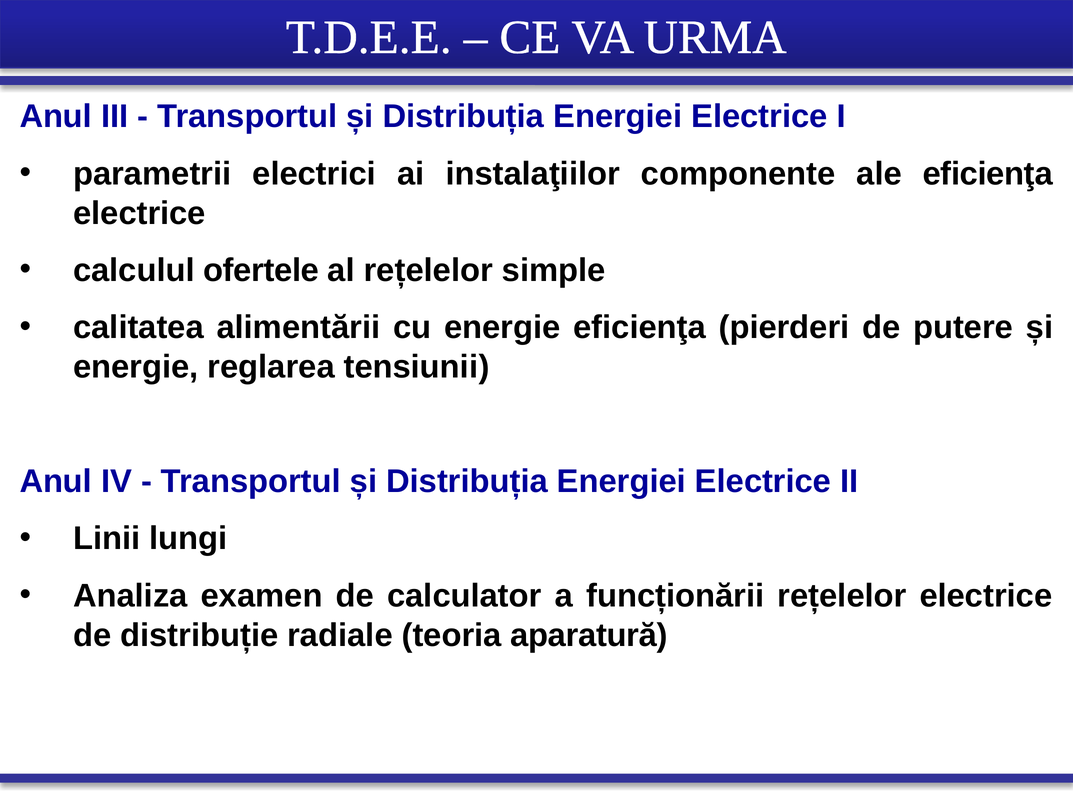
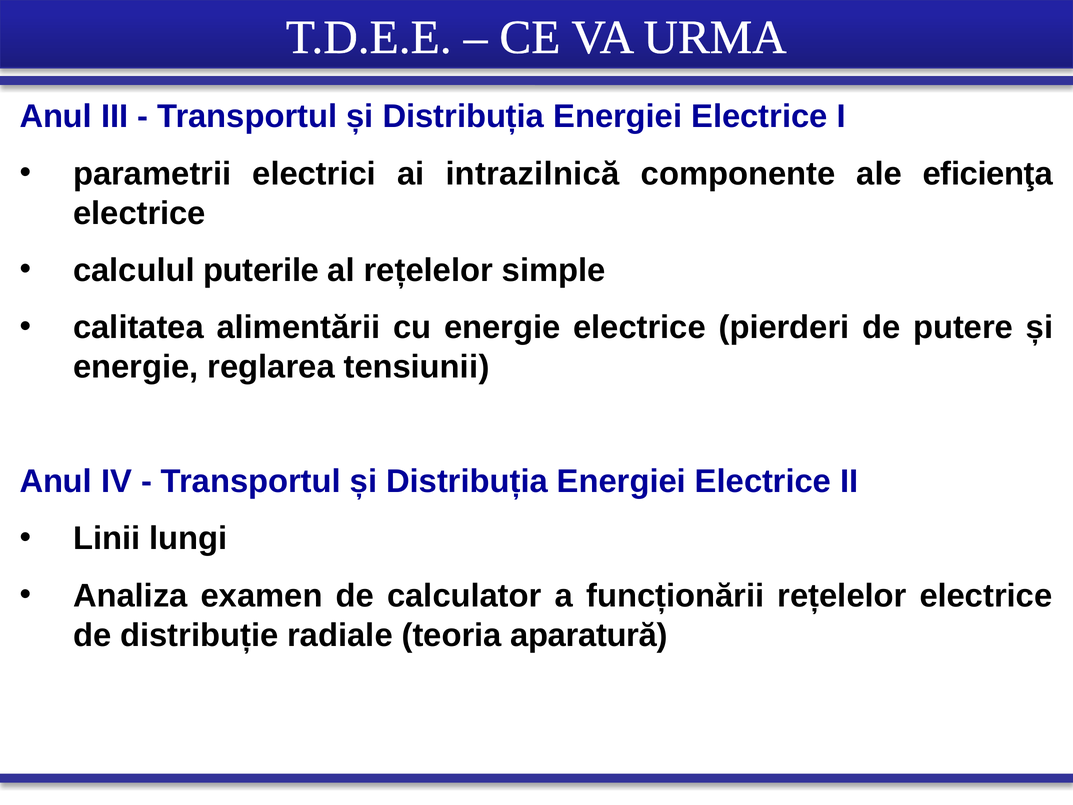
instalaţiilor: instalaţiilor -> intrazilnică (533, 174)
ofertele: ofertele -> puterile (261, 270)
energie eficienţa: eficienţa -> electrice (640, 328)
